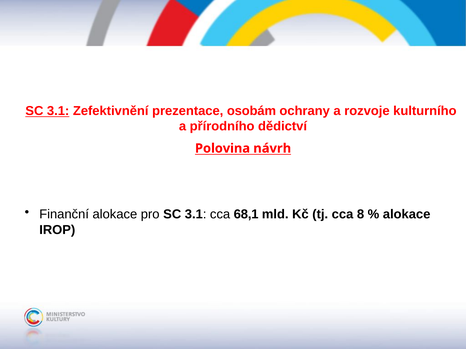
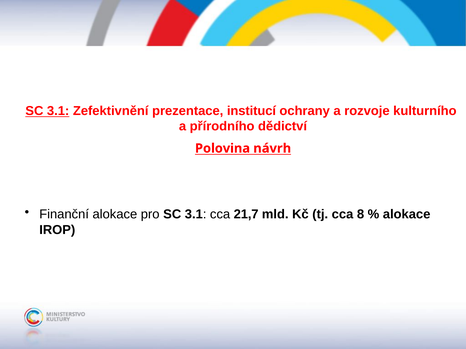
osobám: osobám -> institucí (251, 111)
68,1: 68,1 -> 21,7 (246, 215)
